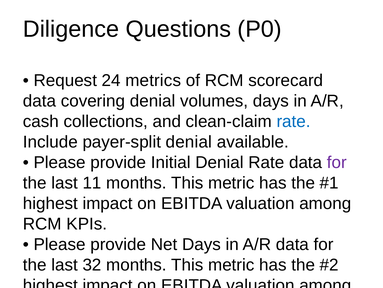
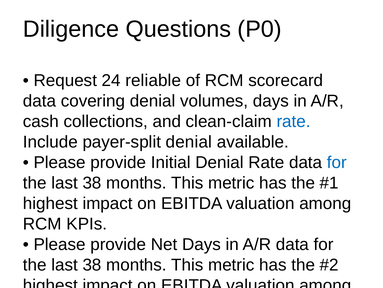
metrics: metrics -> reliable (153, 80)
for colour: purple -> blue (337, 162)
11: 11 -> 38 (92, 182)
32: 32 -> 38 (92, 264)
